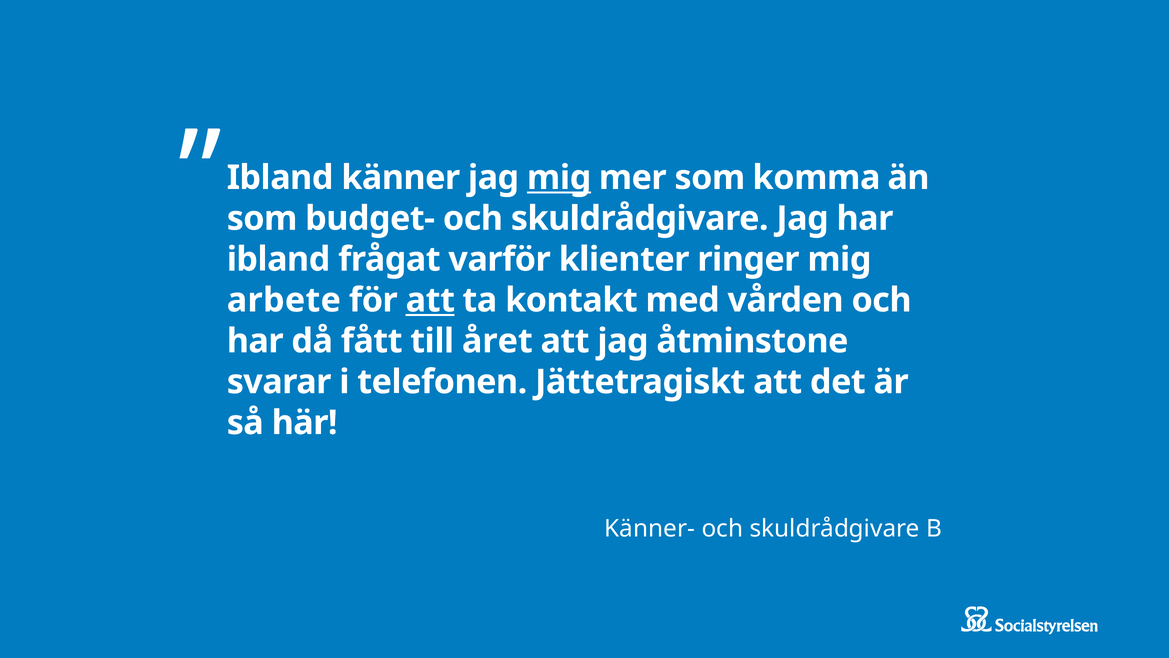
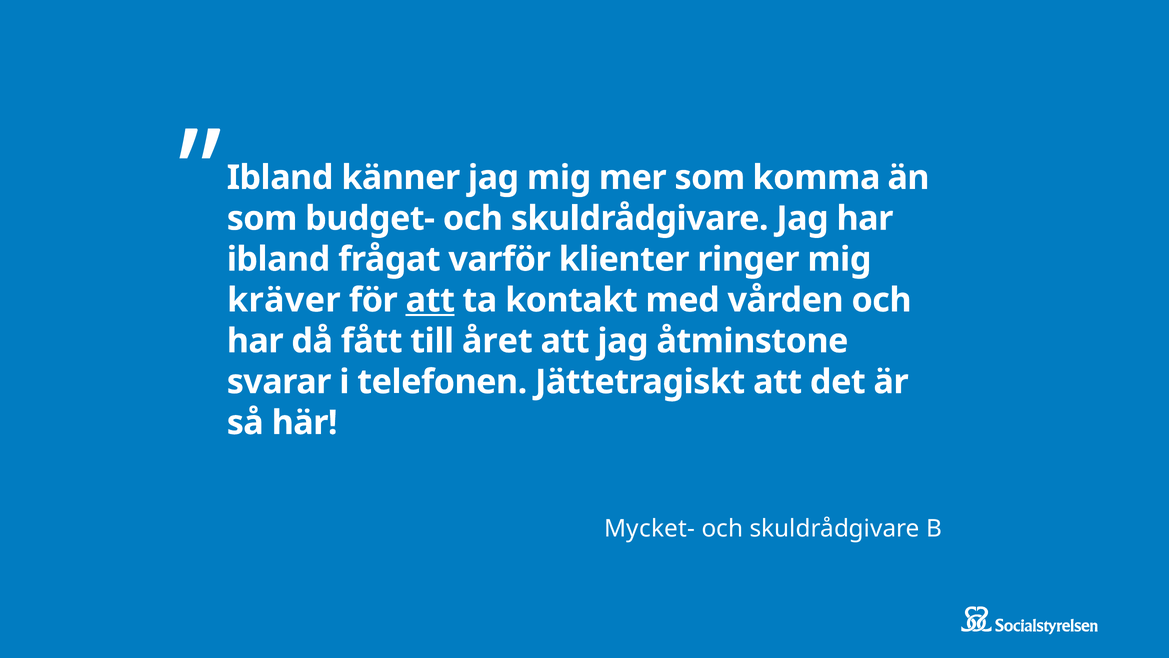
mig underline: present -> none (559, 178)
arbete: arbete -> kräver (284, 300)
Känner-: Känner- -> Mycket- (650, 529)
